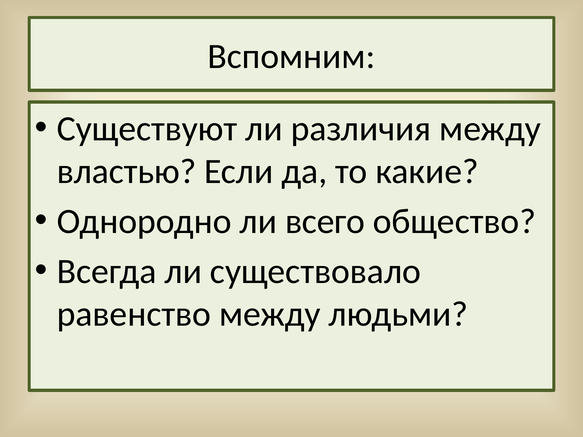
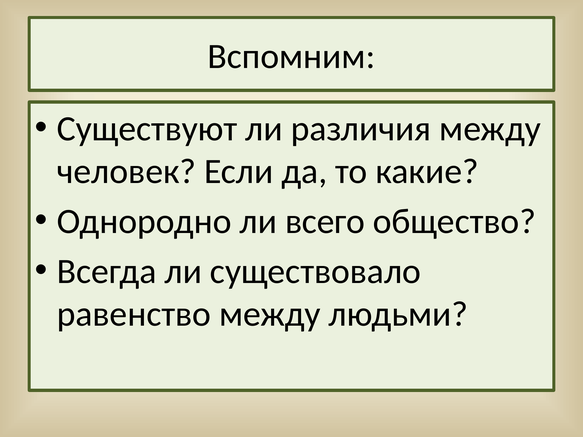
властью: властью -> человек (126, 172)
